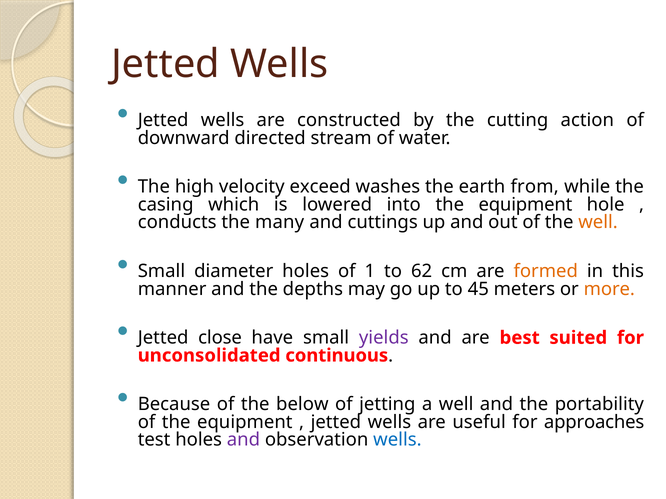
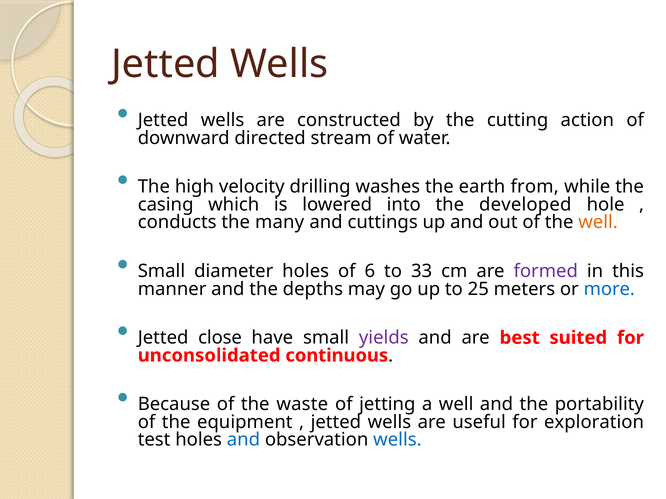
exceed: exceed -> drilling (320, 187)
into the equipment: equipment -> developed (525, 205)
1: 1 -> 6 (370, 271)
62: 62 -> 33 (422, 271)
formed colour: orange -> purple (546, 271)
45: 45 -> 25 (478, 289)
more colour: orange -> blue (609, 289)
below: below -> waste (302, 405)
approaches: approaches -> exploration (594, 422)
and colour: purple -> blue (243, 440)
